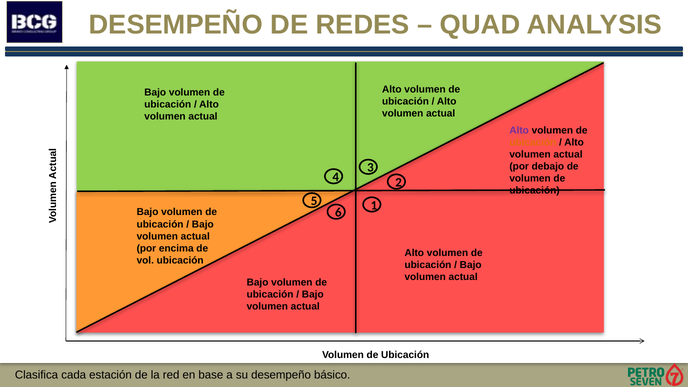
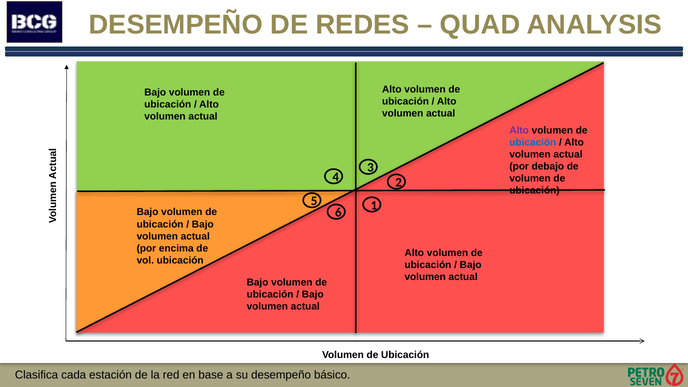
ubicación colour: orange -> blue (533, 142)
